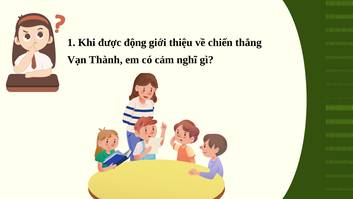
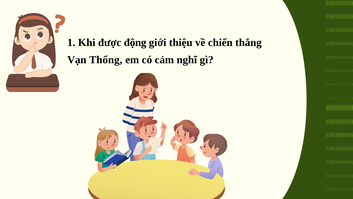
Thành: Thành -> Thống (106, 60)
